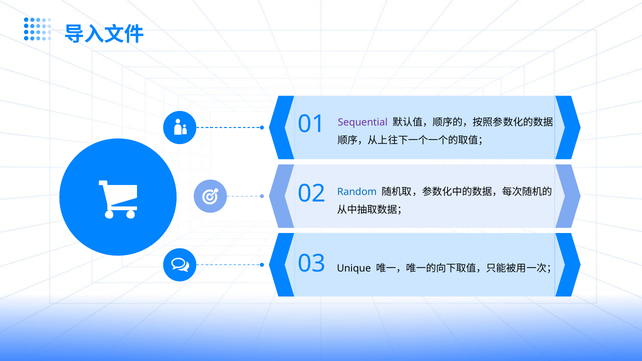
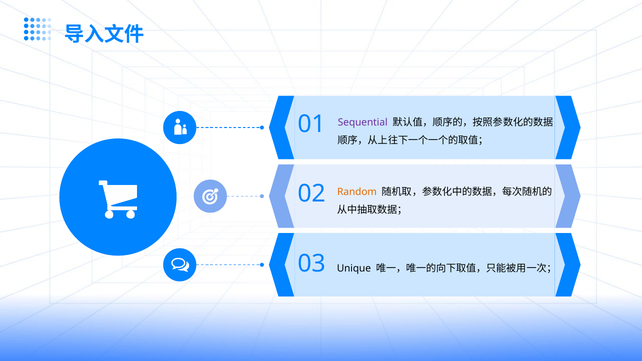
Random colour: blue -> orange (357, 192)
